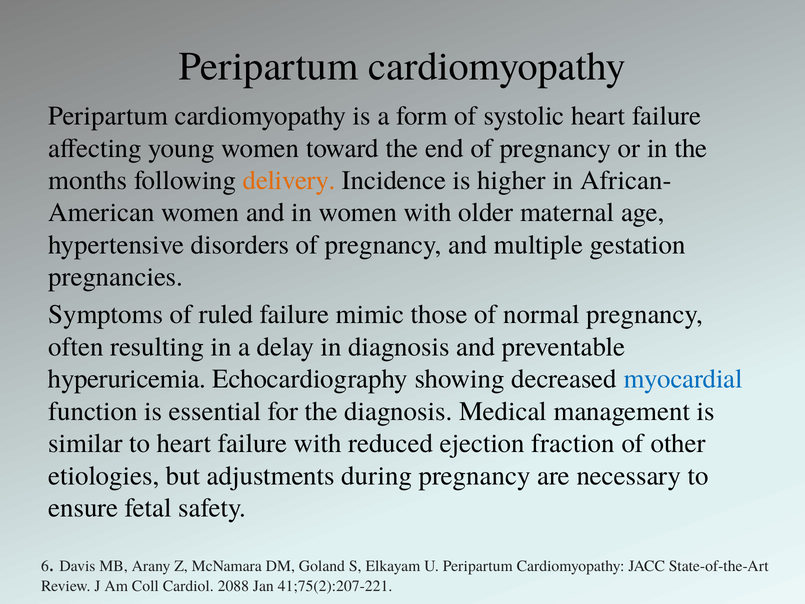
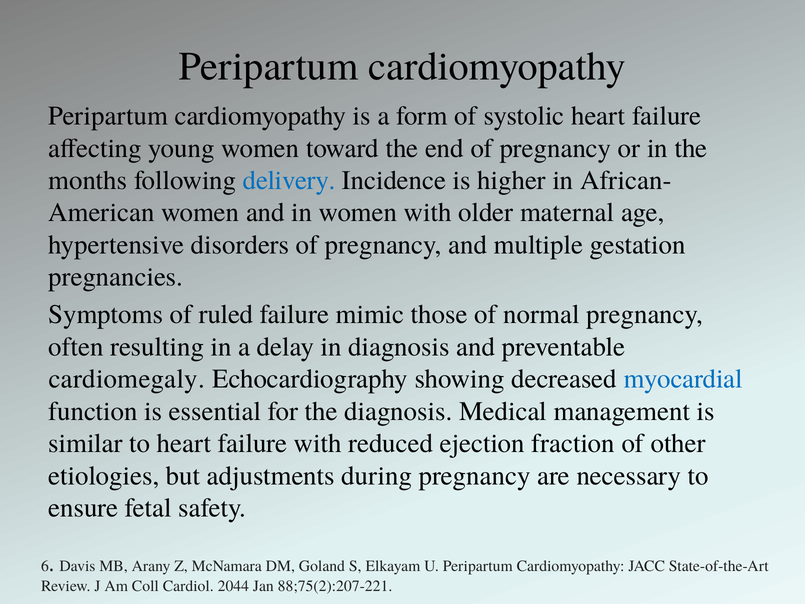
delivery colour: orange -> blue (289, 180)
hyperuricemia: hyperuricemia -> cardiomegaly (127, 379)
2088: 2088 -> 2044 (233, 586)
41;75(2):207-221: 41;75(2):207-221 -> 88;75(2):207-221 (335, 586)
